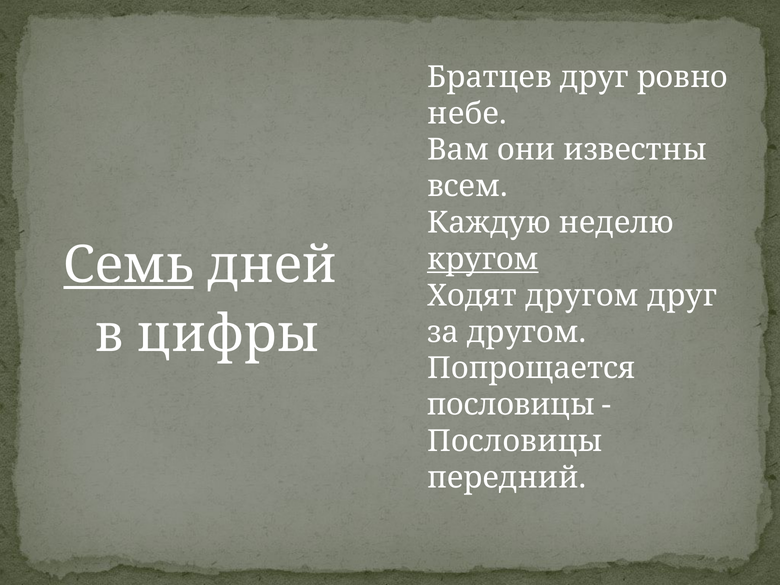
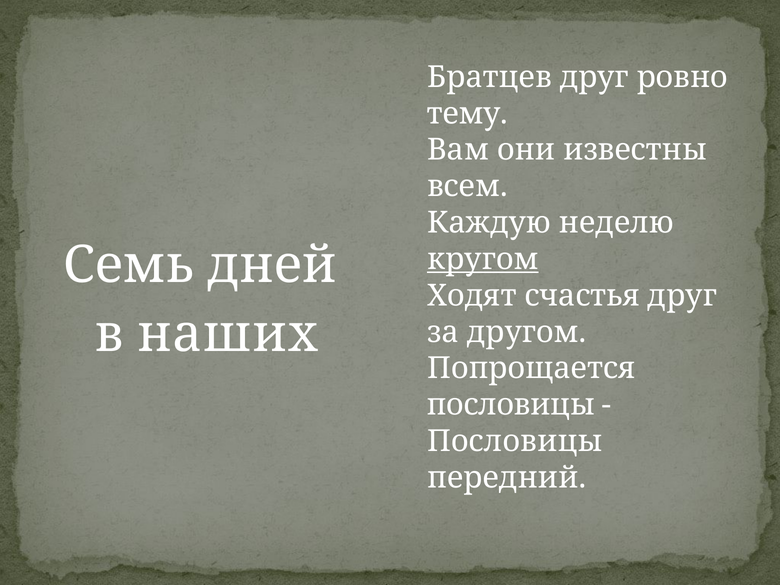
небе: небе -> тему (467, 114)
Семь underline: present -> none (128, 265)
Ходят другом: другом -> счастья (582, 296)
цифры: цифры -> наших (228, 334)
